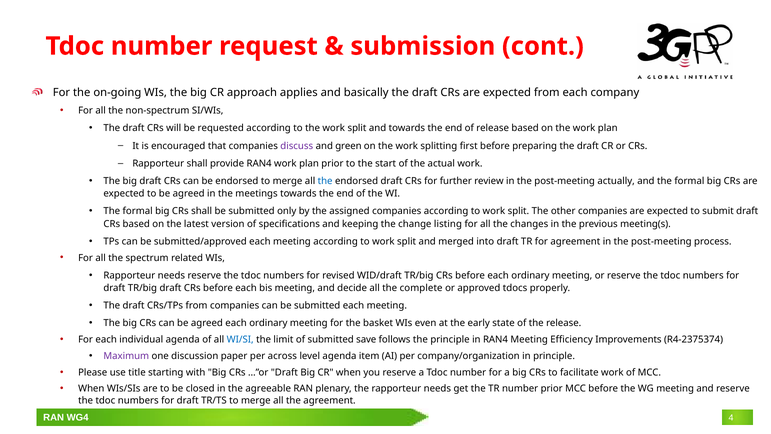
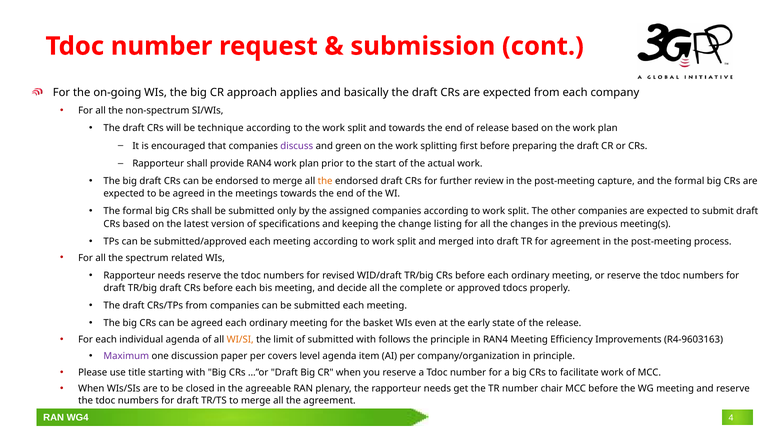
requested: requested -> technique (221, 128)
the colour: blue -> orange (325, 181)
actually: actually -> capture (616, 181)
WI/SI colour: blue -> orange (240, 339)
submitted save: save -> with (366, 339)
R4-2375374: R4-2375374 -> R4-9603163 (694, 339)
across: across -> covers (282, 356)
number prior: prior -> chair (552, 389)
